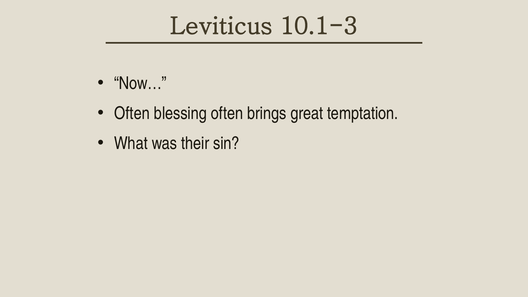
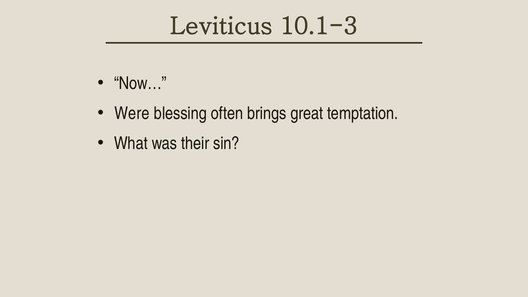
Often: Often -> Were (132, 113)
